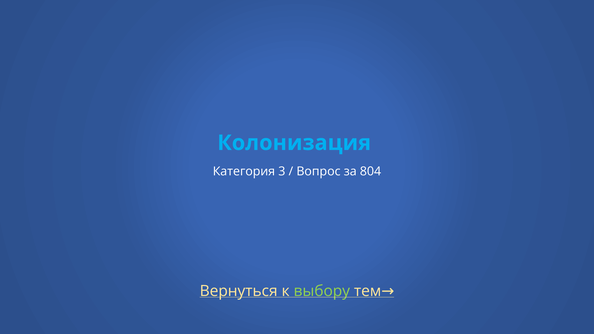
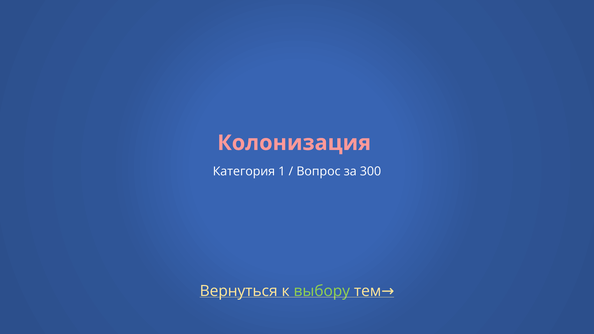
Колонизация colour: light blue -> pink (294, 143)
3: 3 -> 1 (282, 171)
804: 804 -> 300 (370, 171)
